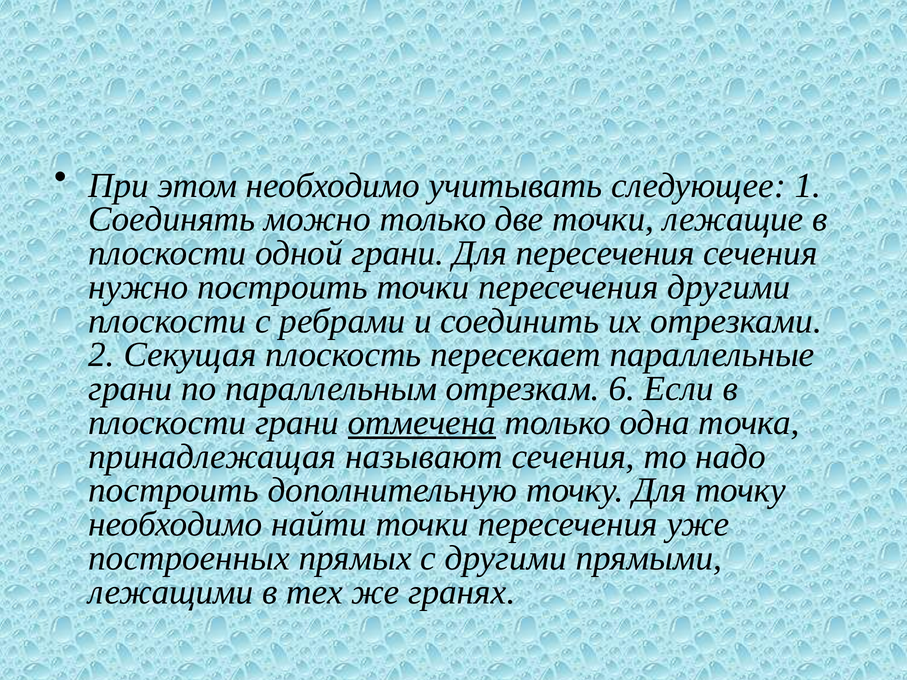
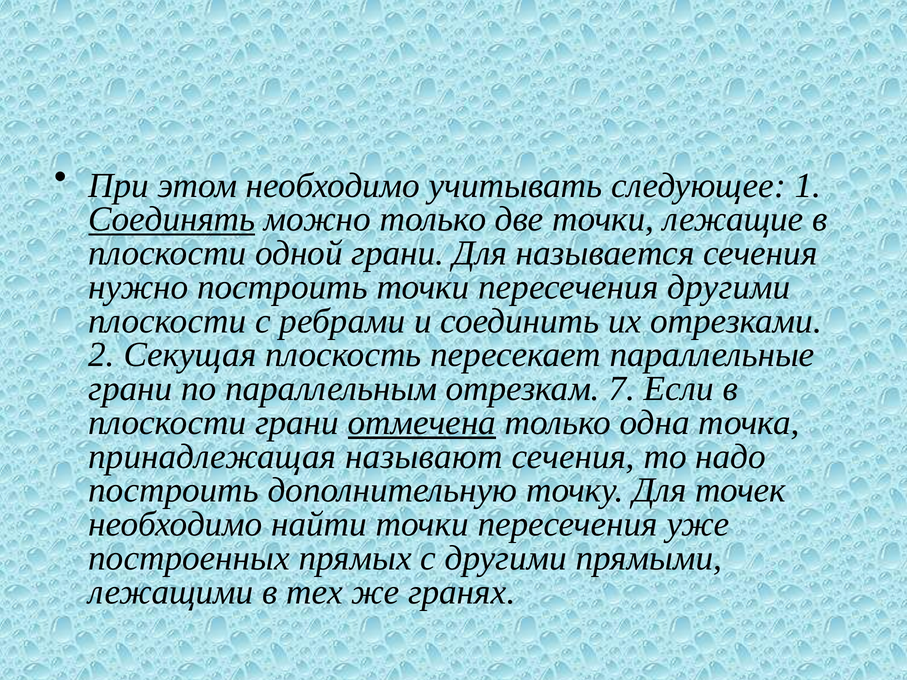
Соединять underline: none -> present (172, 219)
Для пересечения: пересечения -> называется (605, 253)
6: 6 -> 7 (622, 389)
Для точку: точку -> точек (740, 490)
